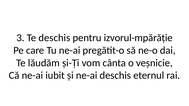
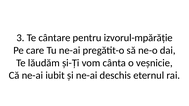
Te deschis: deschis -> cântare (54, 38)
